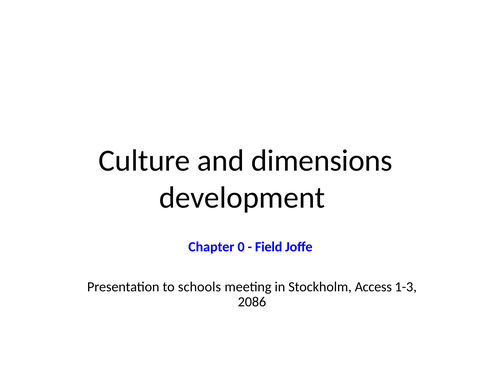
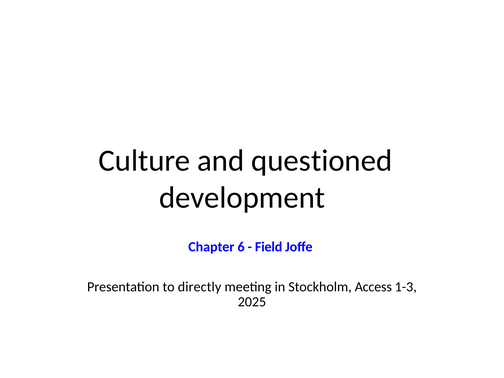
dimensions: dimensions -> questioned (322, 161)
0: 0 -> 6 (241, 247)
schools: schools -> directly (200, 287)
2086: 2086 -> 2025 (252, 302)
